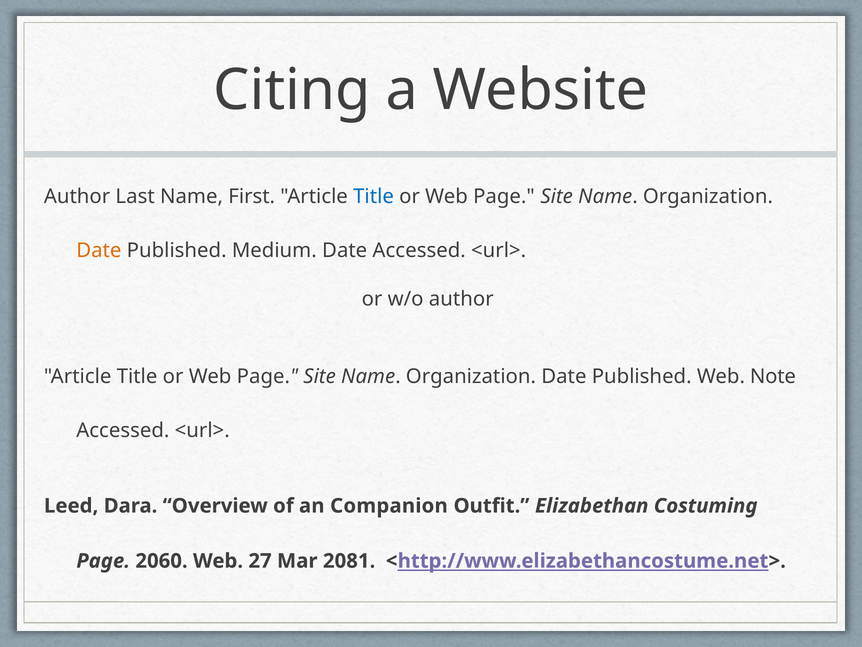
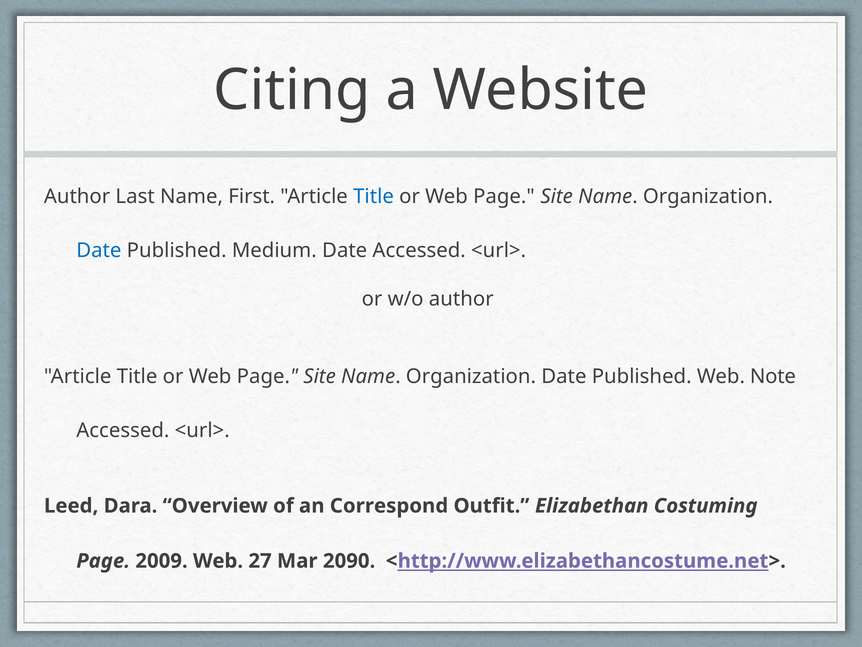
Date colour: orange -> blue (99, 250)
Companion: Companion -> Correspond (389, 505)
2060: 2060 -> 2009 (162, 561)
2081: 2081 -> 2090 (349, 561)
